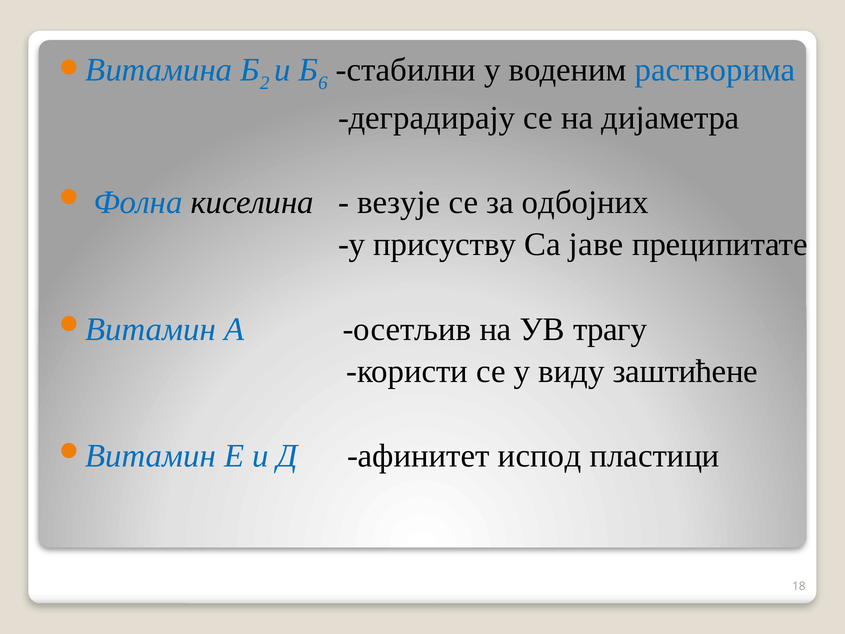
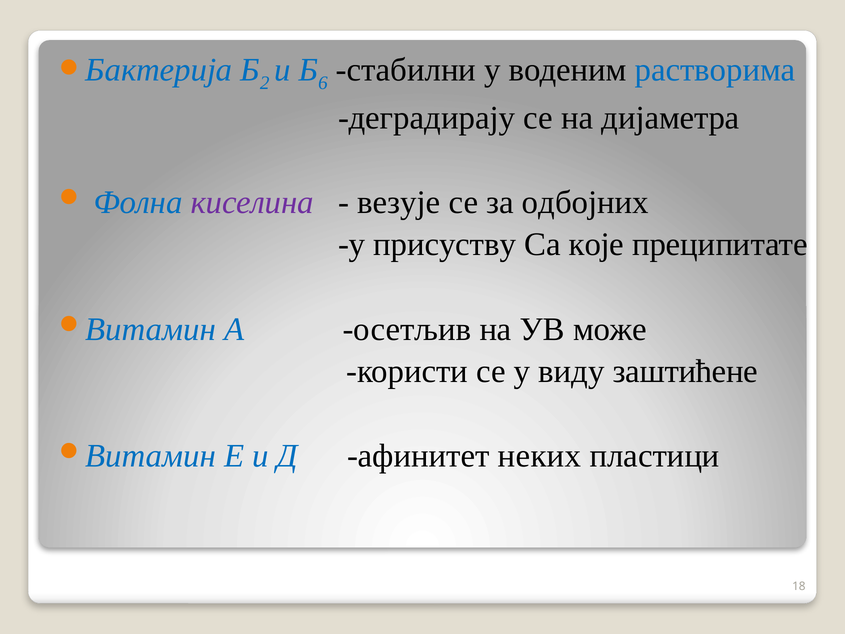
Витамина: Витамина -> Бактерија (159, 70)
киселина colour: black -> purple (252, 202)
јаве: јаве -> које (597, 245)
трагу: трагу -> може (610, 329)
испод: испод -> неких (539, 456)
